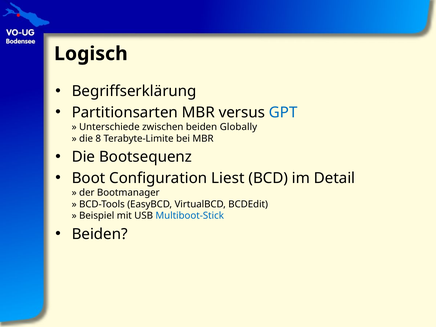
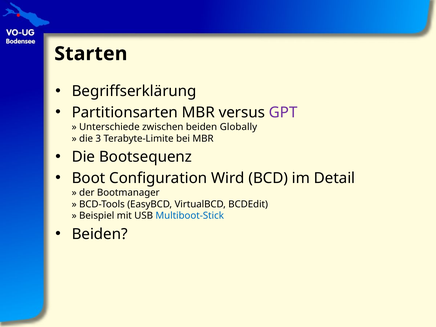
Logisch: Logisch -> Starten (91, 54)
GPT colour: blue -> purple (283, 112)
8: 8 -> 3 (98, 139)
Liest: Liest -> Wird (228, 178)
